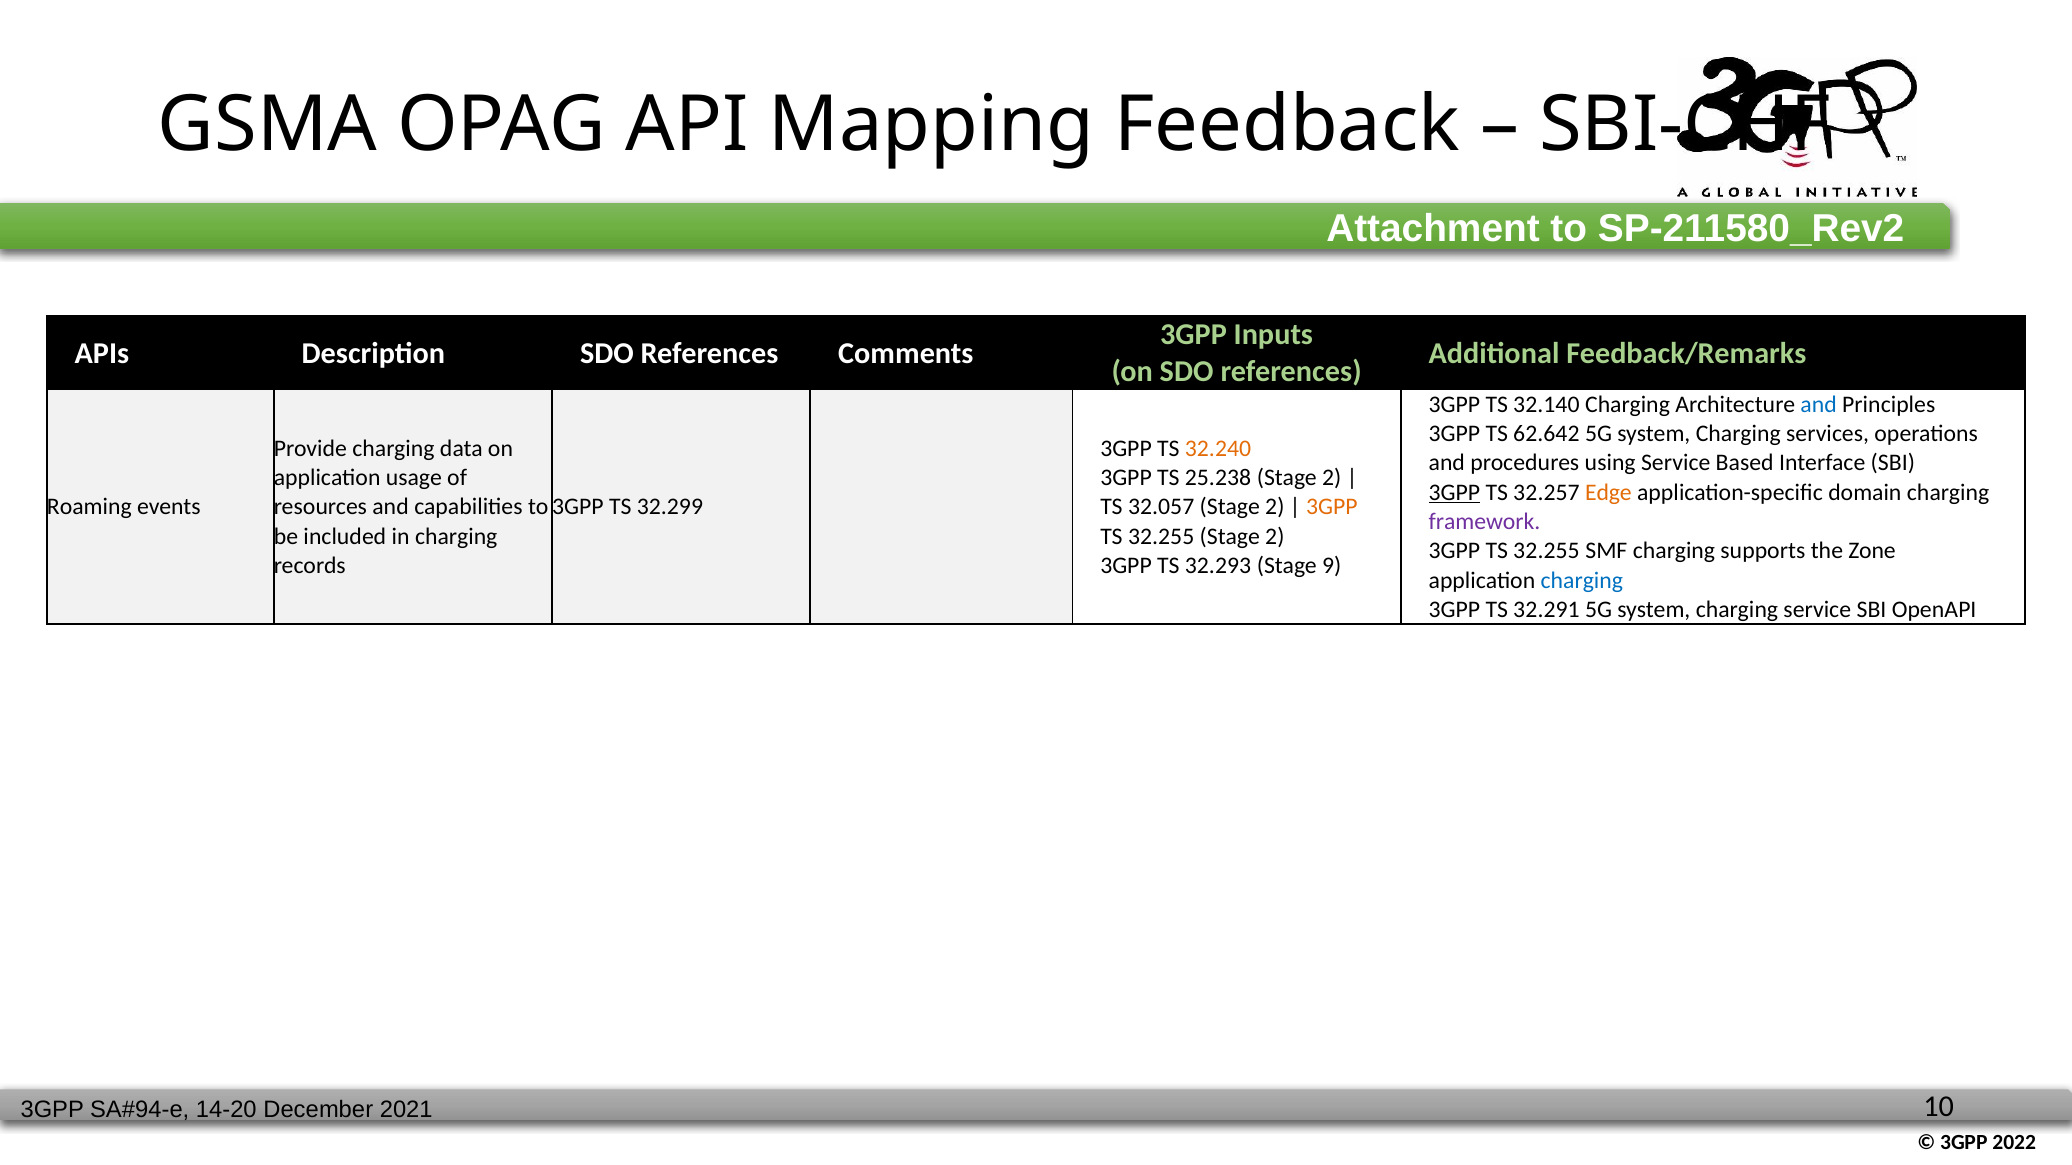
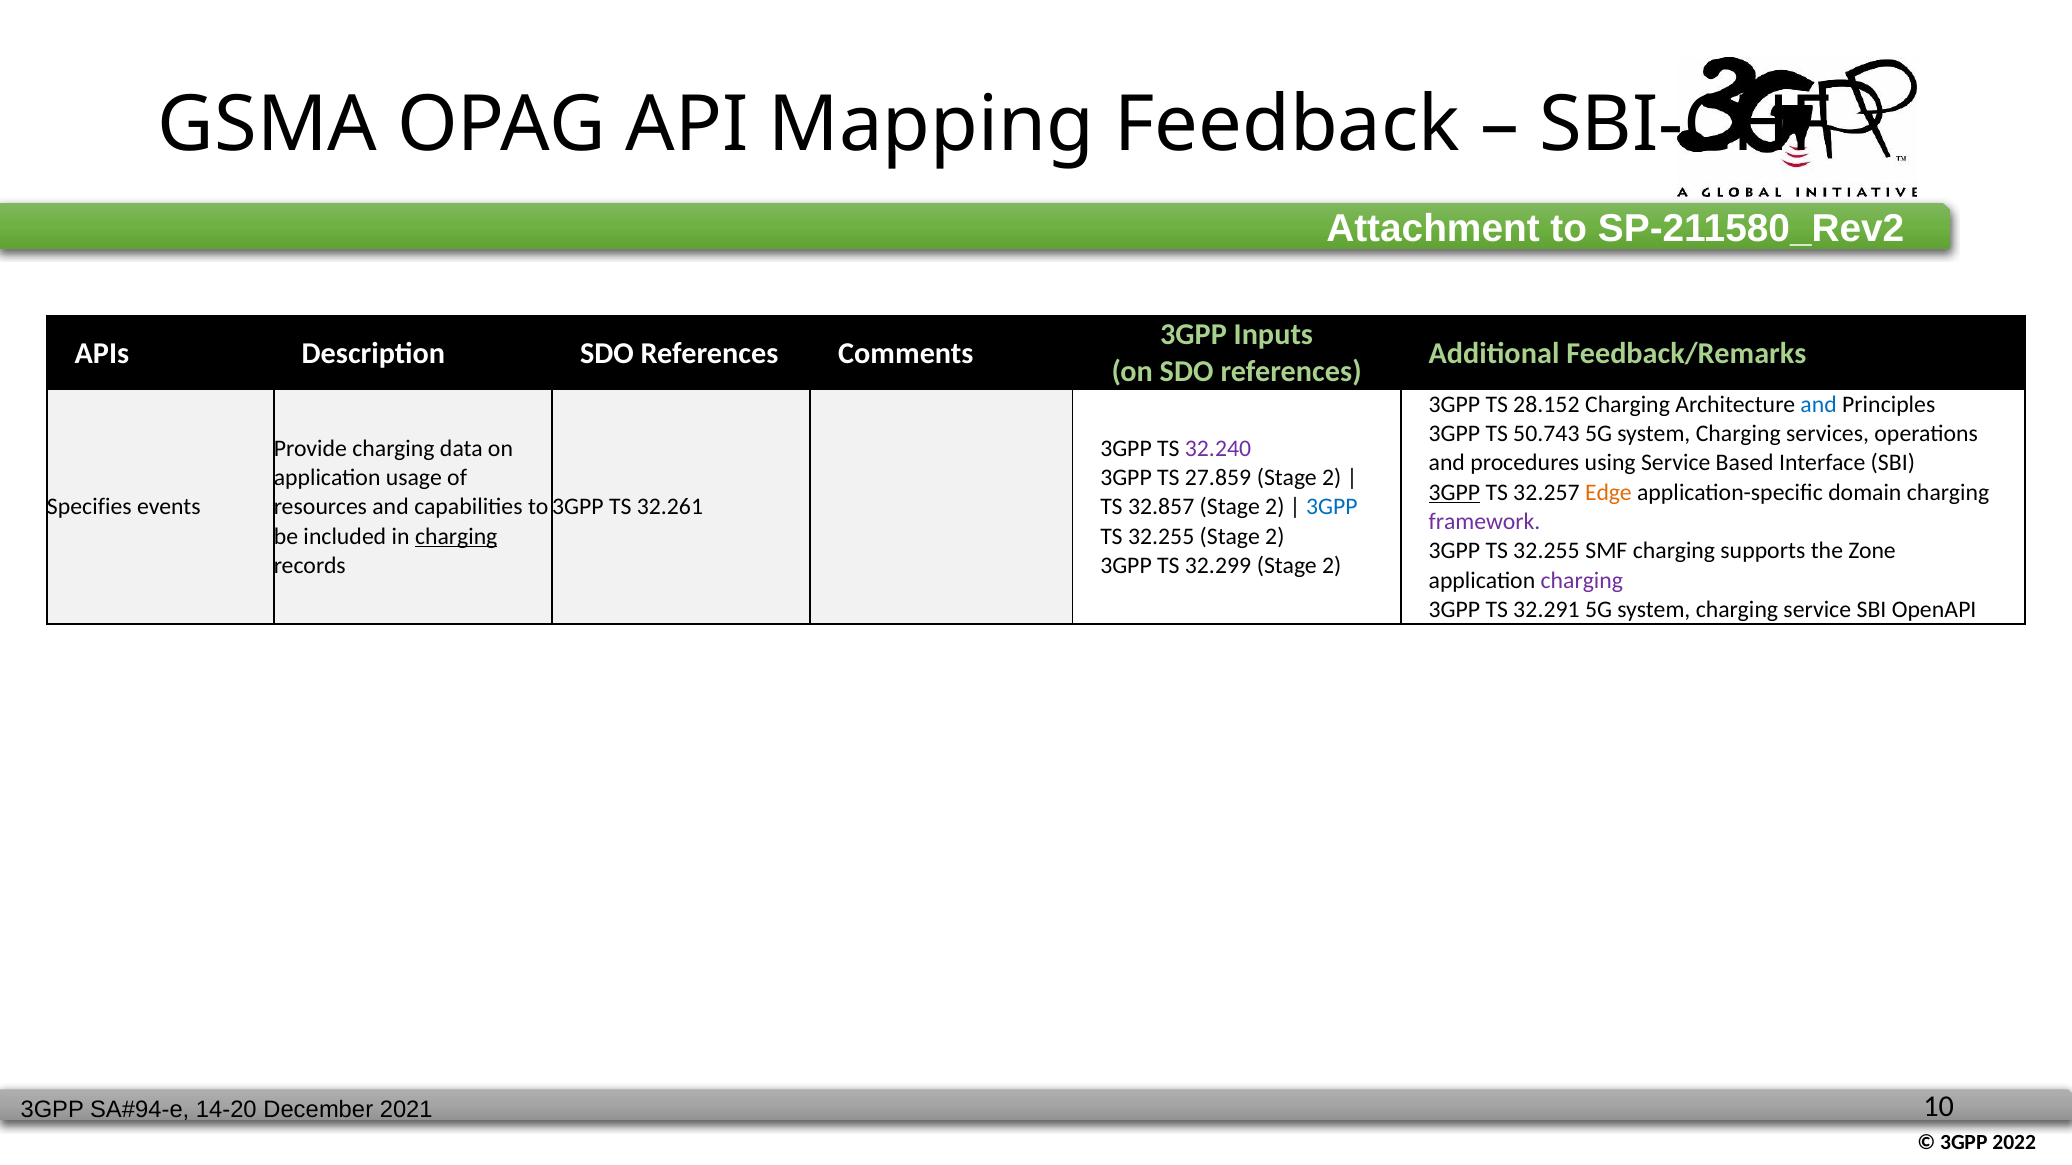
32.140: 32.140 -> 28.152 (1546, 405)
62.642: 62.642 -> 50.743 (1546, 434)
32.240 colour: orange -> purple (1218, 449)
25.238: 25.238 -> 27.859 (1218, 478)
Roaming: Roaming -> Specifies (89, 507)
32.299: 32.299 -> 32.261 (670, 507)
32.057: 32.057 -> 32.857 (1161, 507)
3GPP colour: orange -> blue (1332, 507)
charging underline: none -> present (456, 537)
32.293: 32.293 -> 32.299 (1218, 566)
9: 9 -> 2 (1332, 566)
charging colour: blue -> purple (1582, 580)
